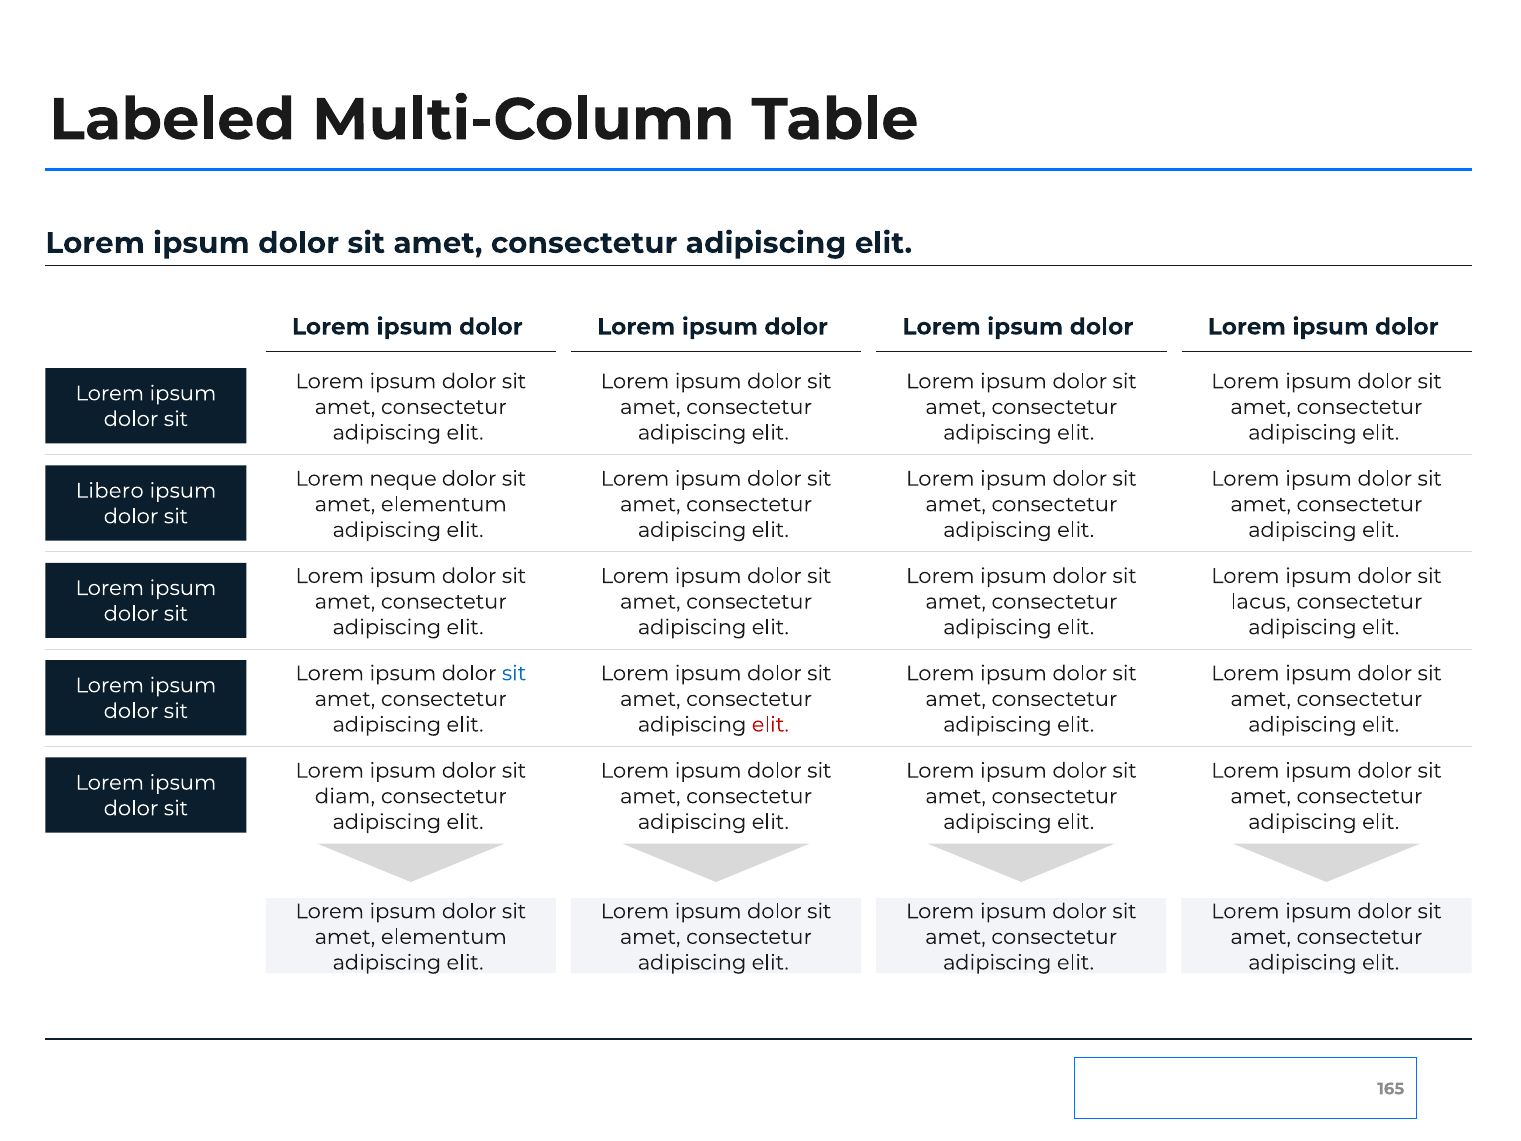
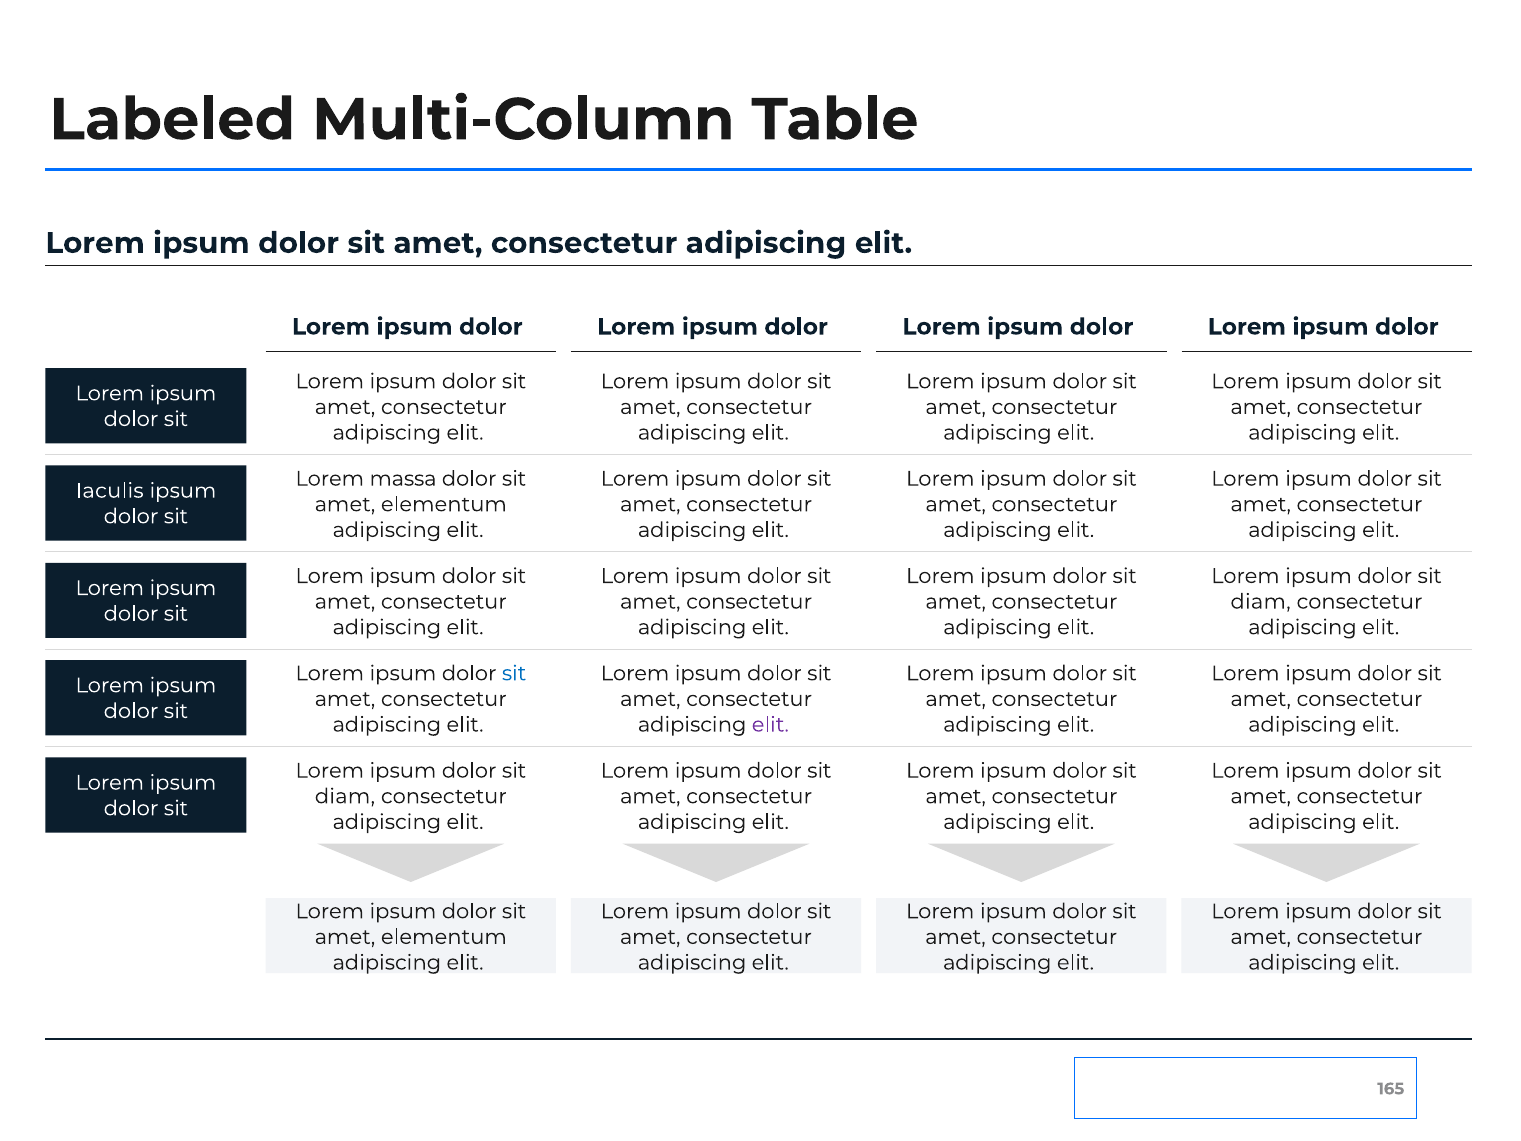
neque: neque -> massa (403, 479)
Libero: Libero -> Iaculis (110, 491)
lacus: lacus -> diam (1261, 602)
elit colour: red -> purple (770, 724)
